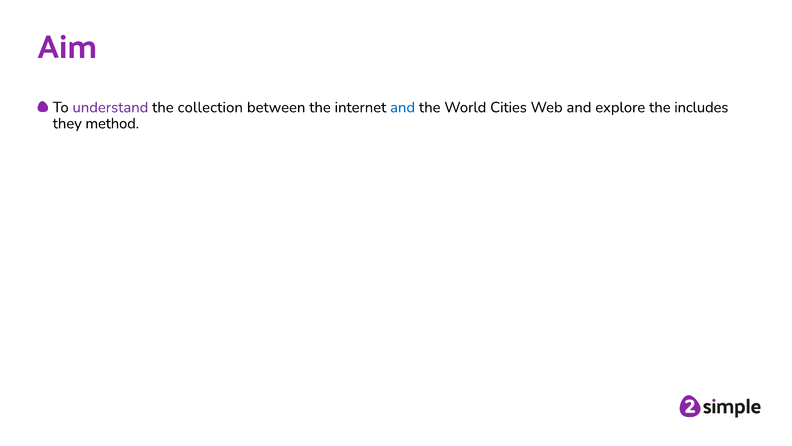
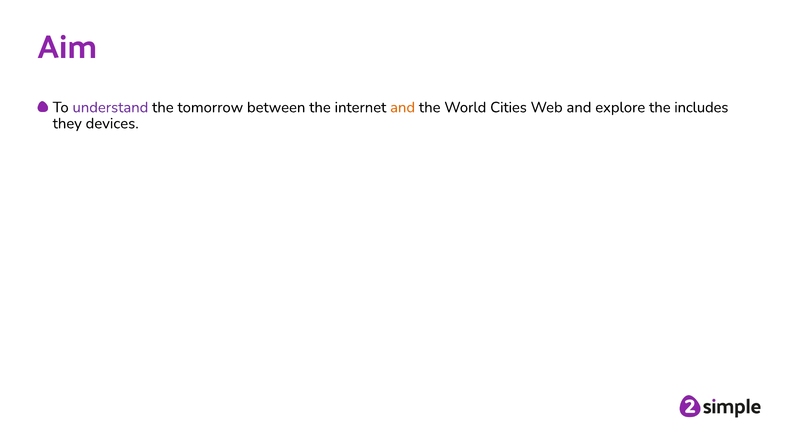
collection: collection -> tomorrow (210, 107)
and colour: blue -> orange (403, 107)
method: method -> devices (112, 123)
